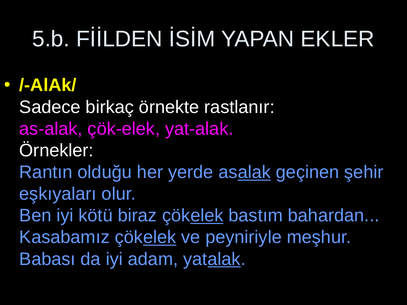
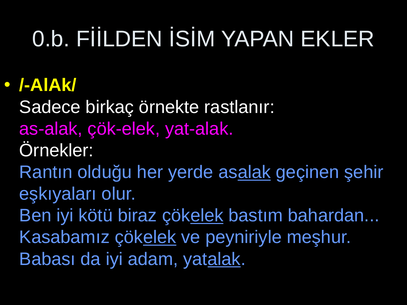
5.b: 5.b -> 0.b (51, 39)
